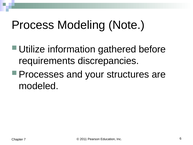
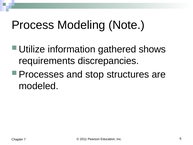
before: before -> shows (152, 49)
your: your -> stop (95, 74)
